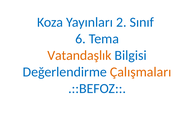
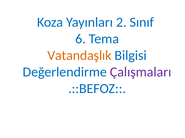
Çalışmaları colour: orange -> purple (141, 72)
